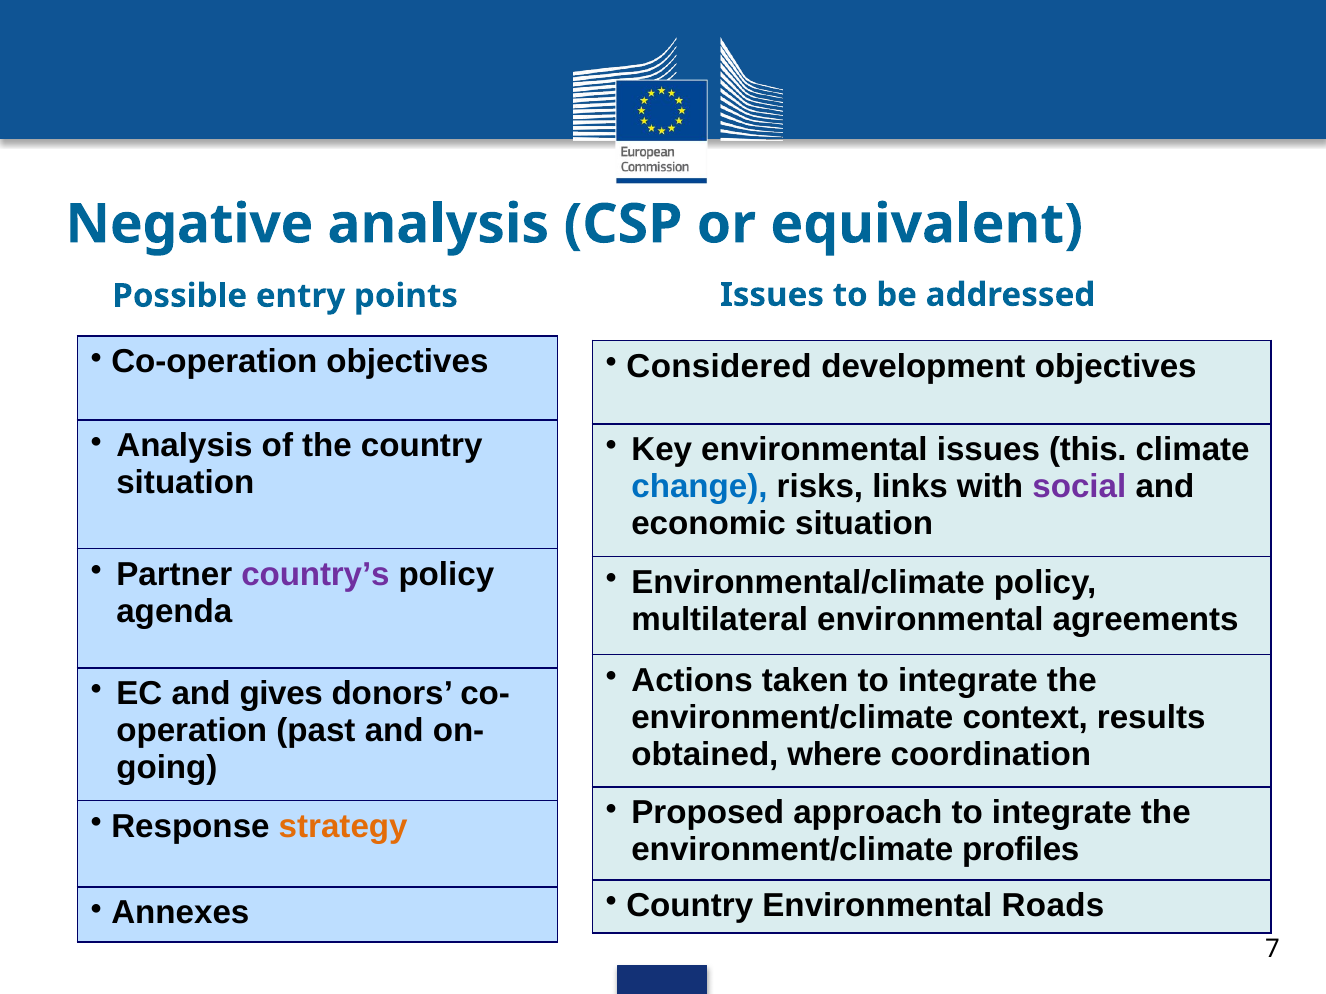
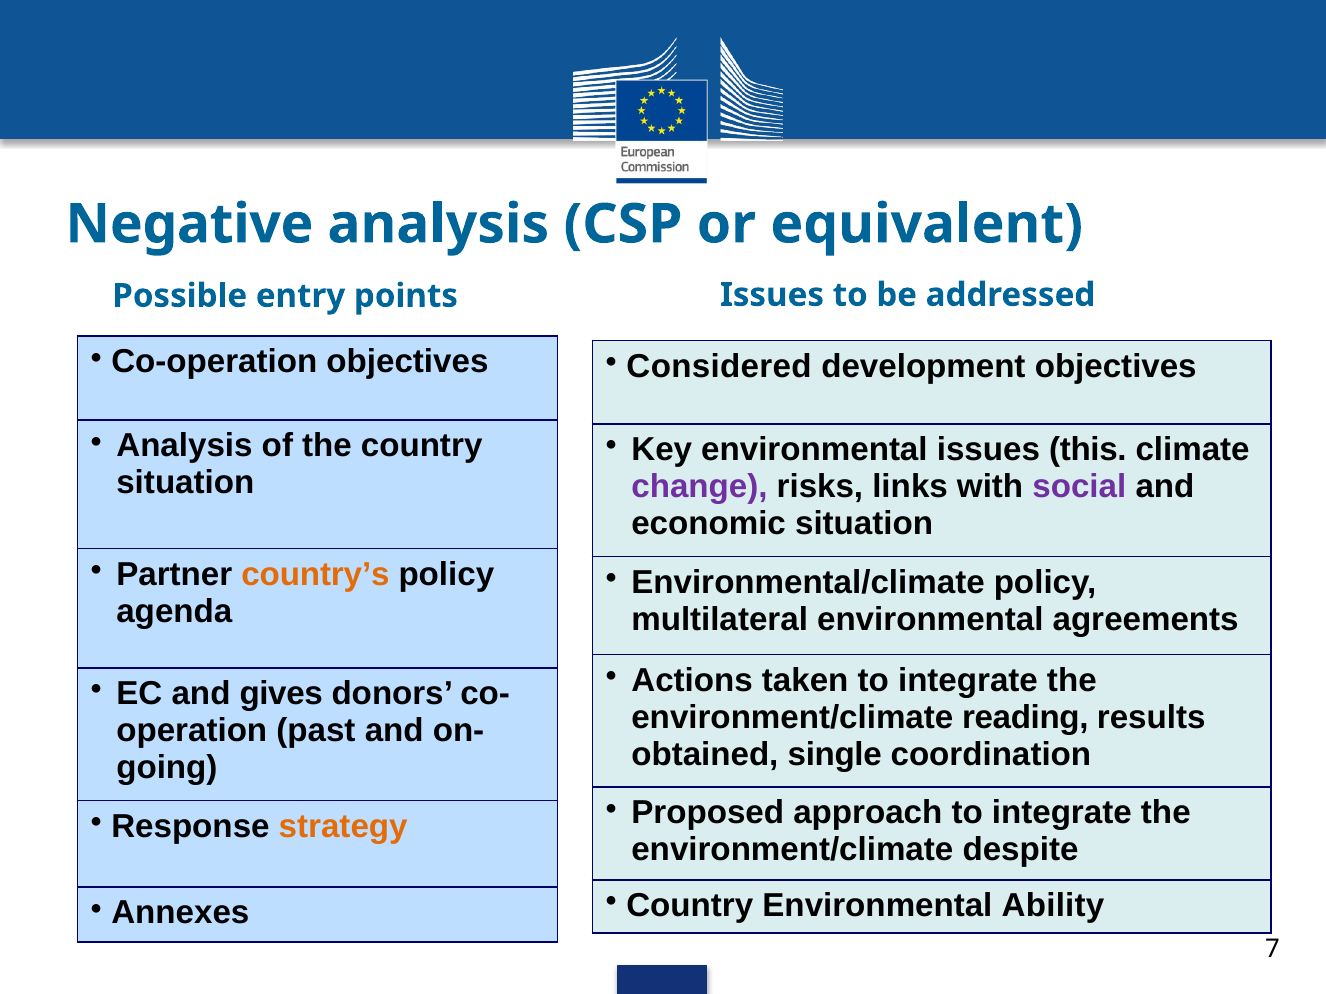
change colour: blue -> purple (699, 487)
country’s colour: purple -> orange (315, 574)
context: context -> reading (1025, 718)
where: where -> single (835, 755)
profiles: profiles -> despite (1021, 850)
Roads: Roads -> Ability (1053, 906)
